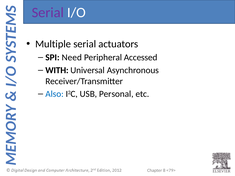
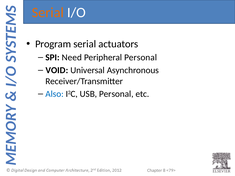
Serial colour: purple -> orange (48, 13)
Multiple: Multiple -> Program (53, 44)
Peripheral Accessed: Accessed -> Personal (141, 58)
WITH: WITH -> VOID (57, 70)
